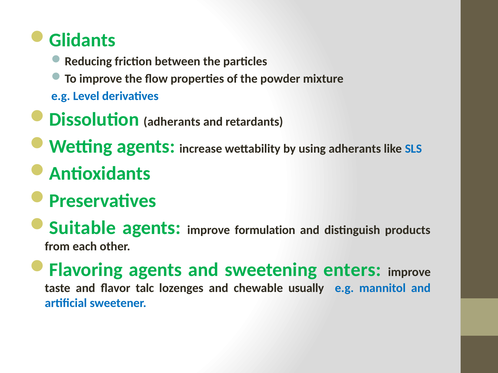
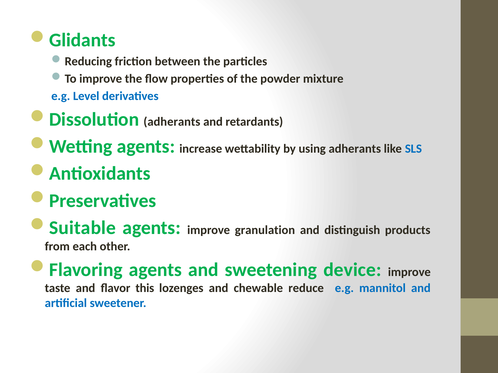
formulation: formulation -> granulation (265, 230)
enters: enters -> device (352, 270)
talc: talc -> this (145, 289)
usually: usually -> reduce (306, 289)
